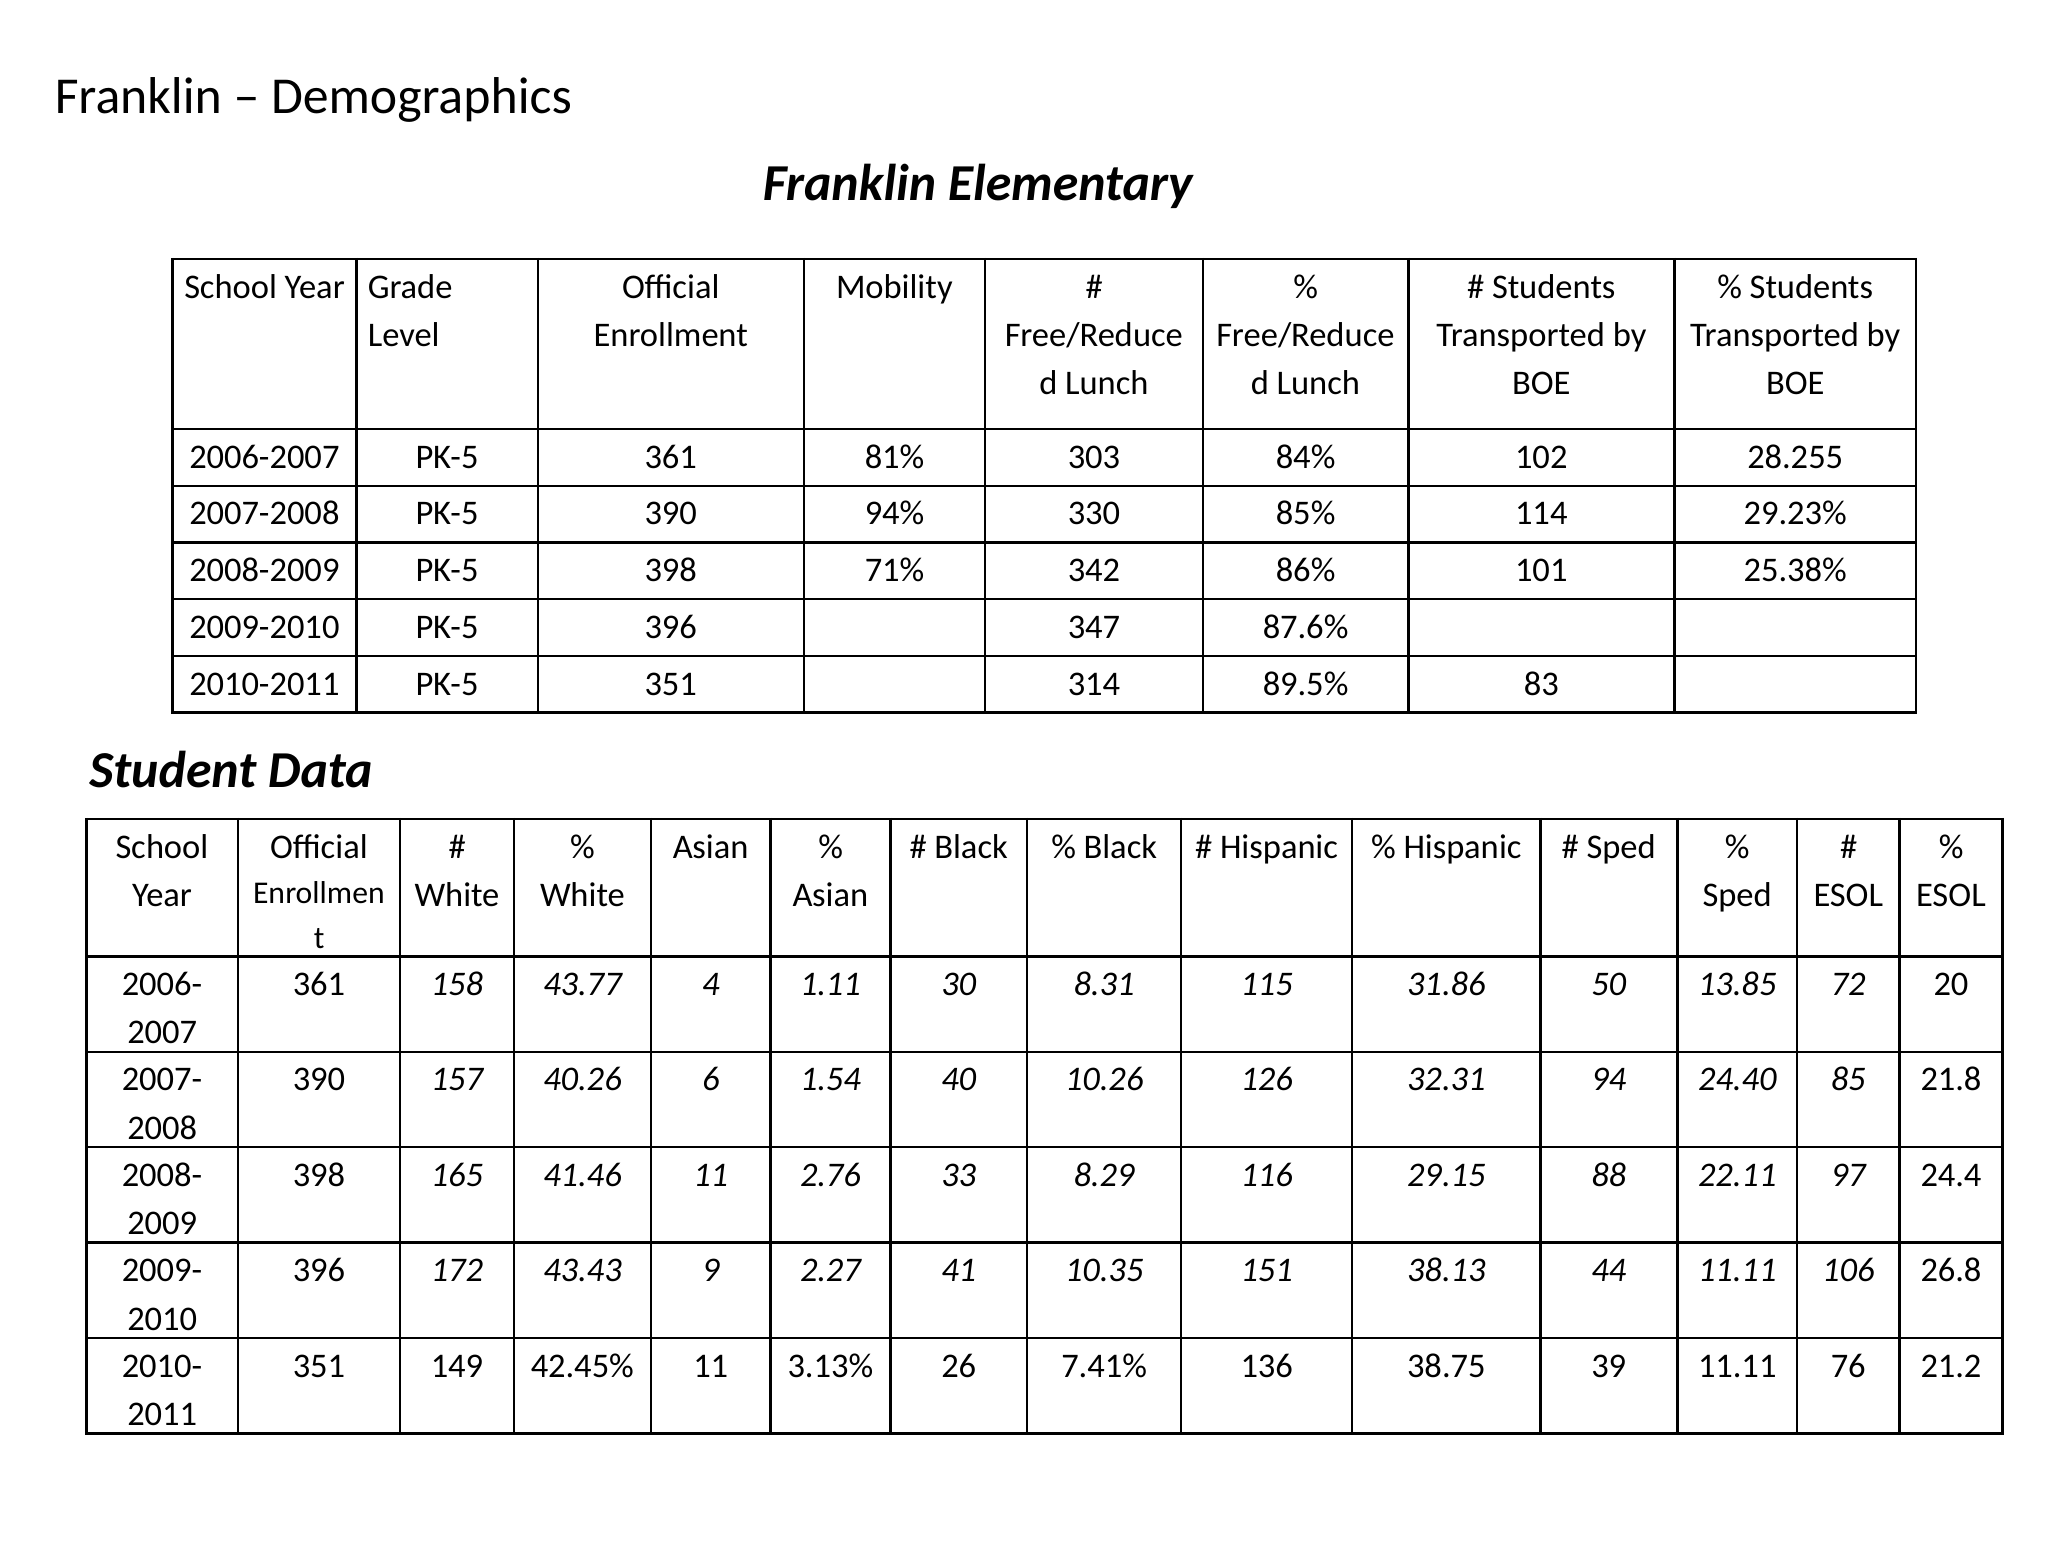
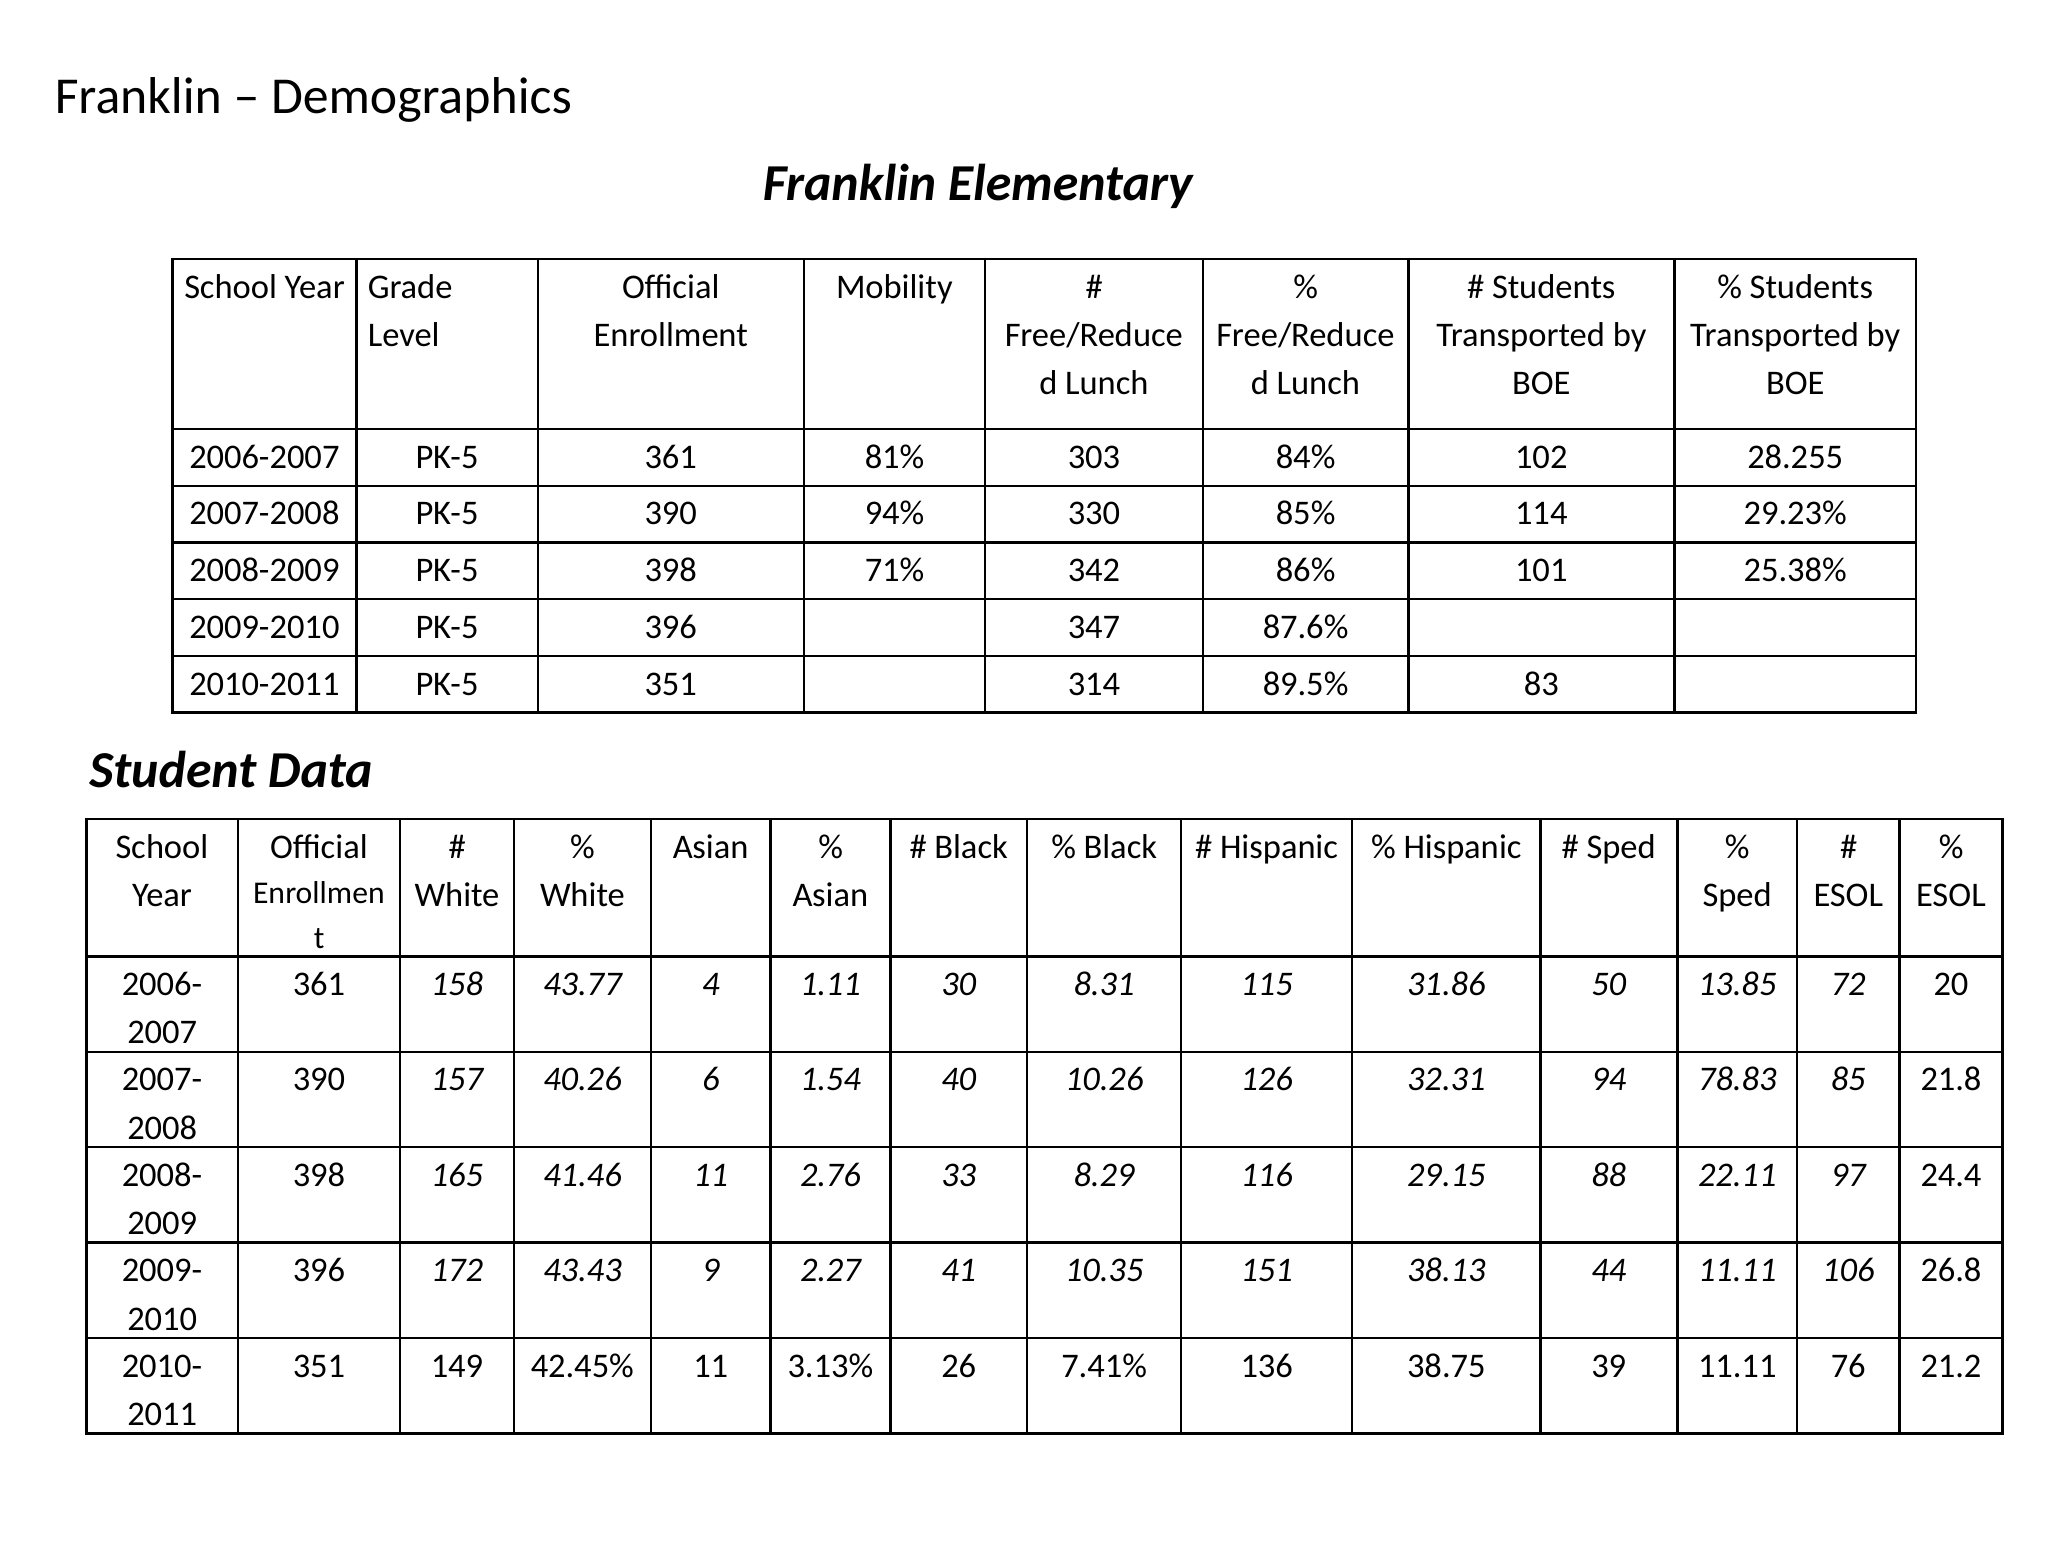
24.40: 24.40 -> 78.83 (1737, 1080)
